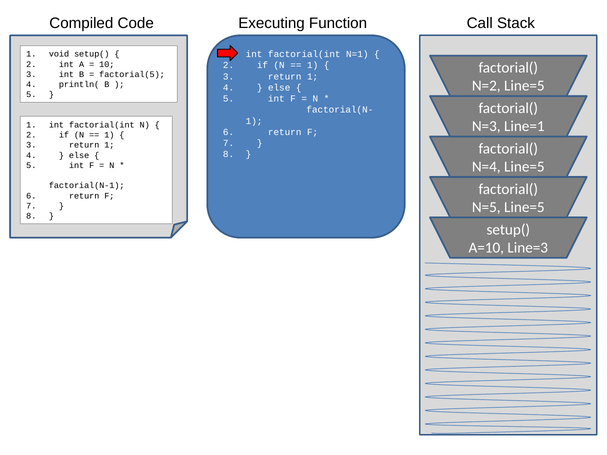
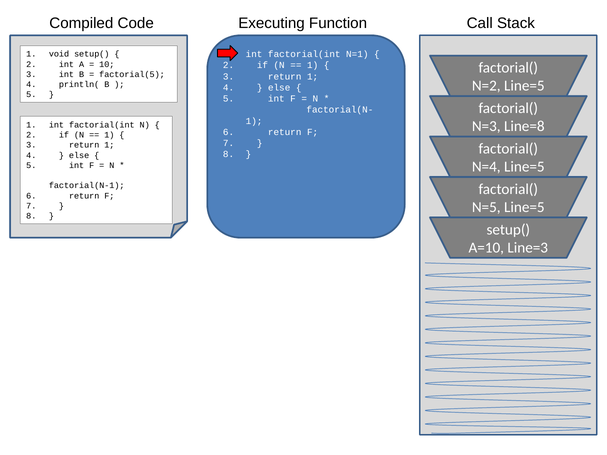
Line=1: Line=1 -> Line=8 (524, 127)
